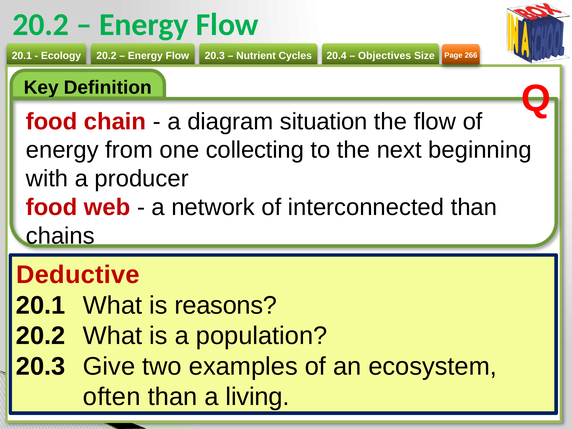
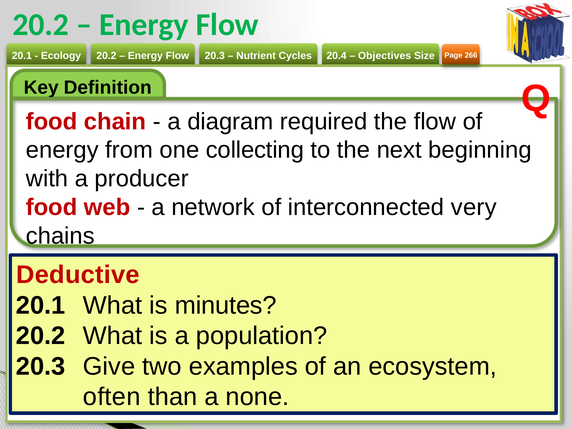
situation: situation -> required (324, 122)
interconnected than: than -> very (474, 207)
reasons: reasons -> minutes (226, 305)
living: living -> none (257, 397)
